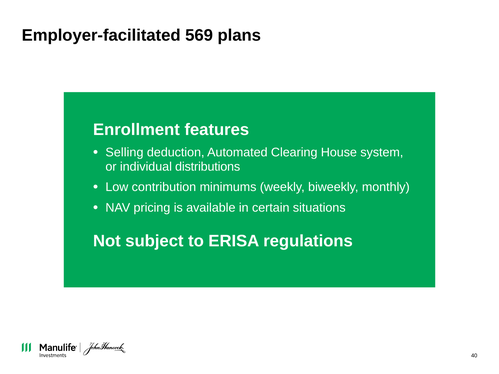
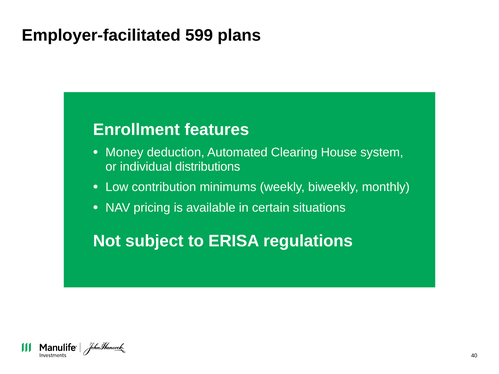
569: 569 -> 599 (199, 35)
Selling: Selling -> Money (124, 153)
